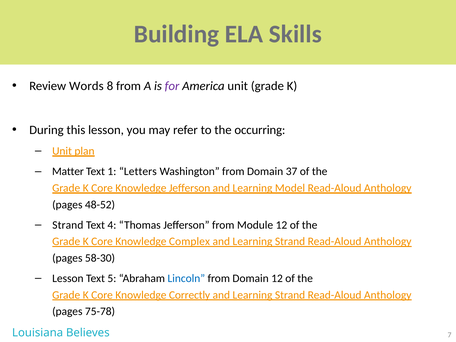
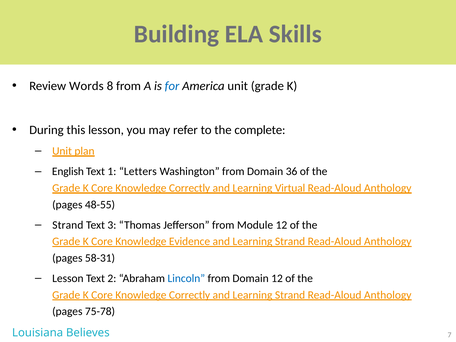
for colour: purple -> blue (172, 86)
occurring: occurring -> complete (260, 130)
Matter: Matter -> English (68, 172)
37: 37 -> 36 (292, 172)
Jefferson: Jefferson -> Correctly (190, 188)
Model: Model -> Virtual (290, 188)
48-52: 48-52 -> 48-55 (100, 205)
4: 4 -> 3 (112, 225)
Complex: Complex -> Evidence (190, 241)
58-30: 58-30 -> 58-31 (100, 258)
5: 5 -> 2 (112, 278)
